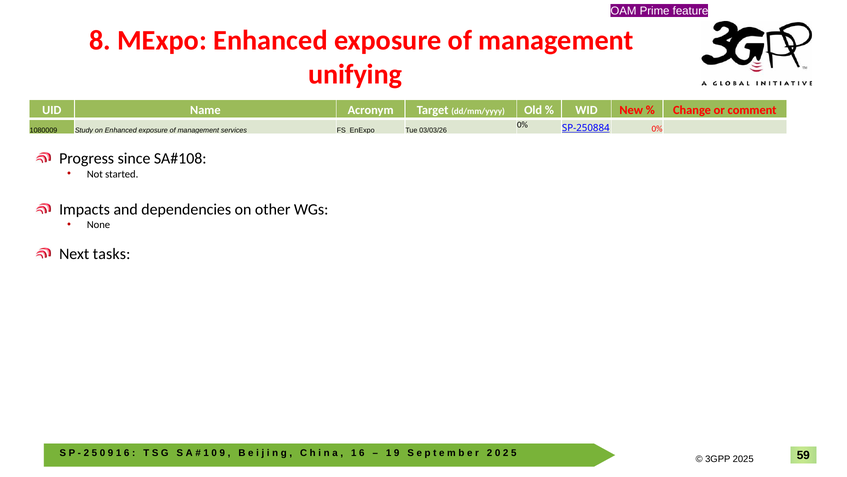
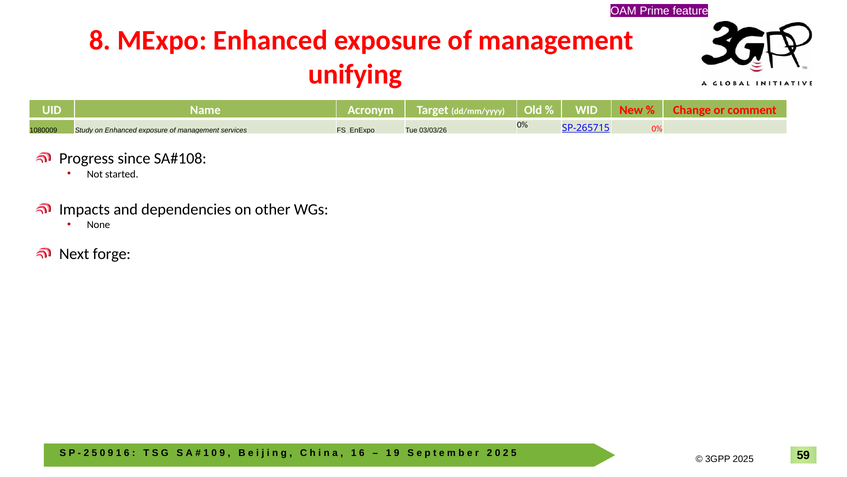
SP-250884: SP-250884 -> SP-265715 (586, 128)
tasks: tasks -> forge (112, 254)
